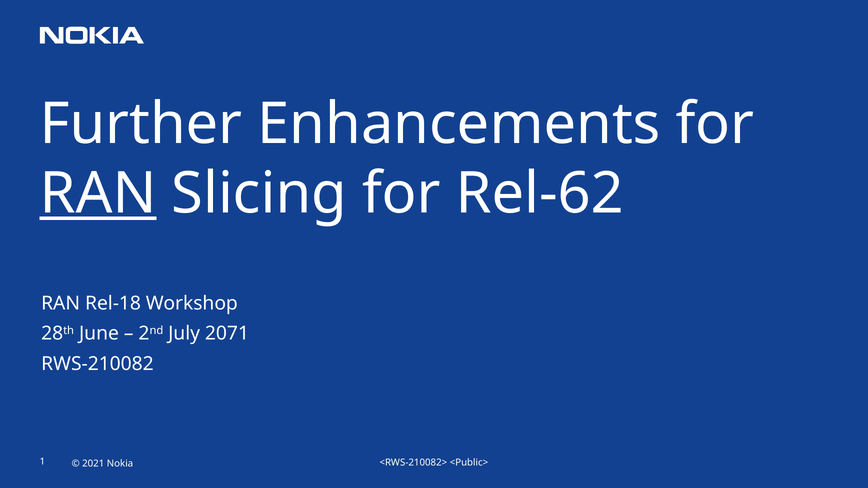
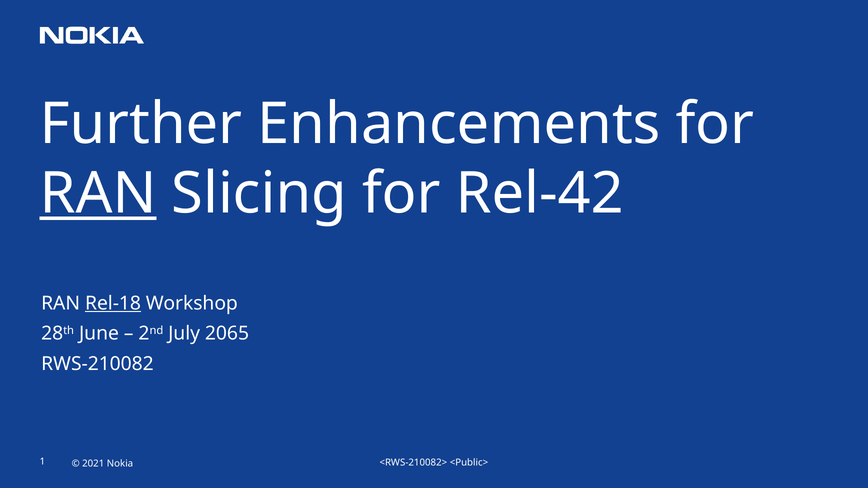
Rel-62: Rel-62 -> Rel-42 (540, 194)
Rel-18 underline: none -> present (113, 303)
2071: 2071 -> 2065 (227, 334)
